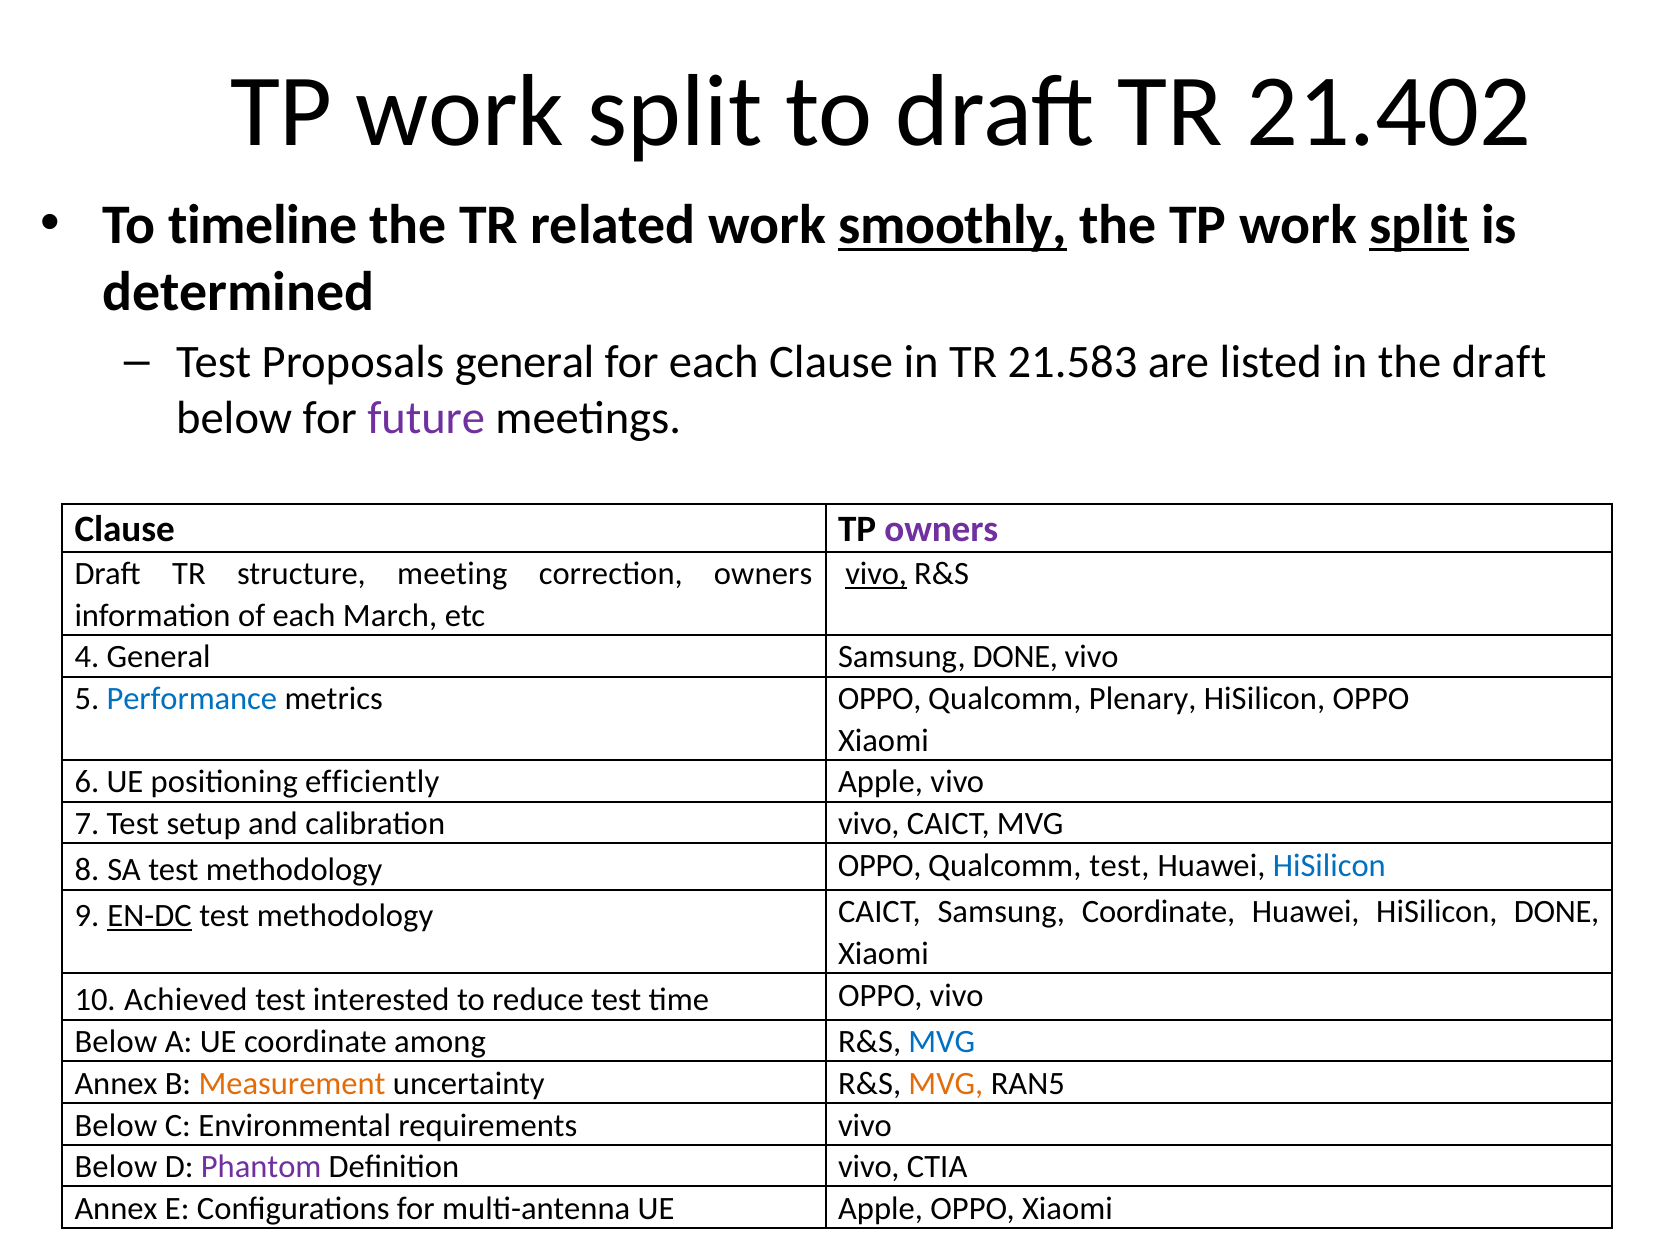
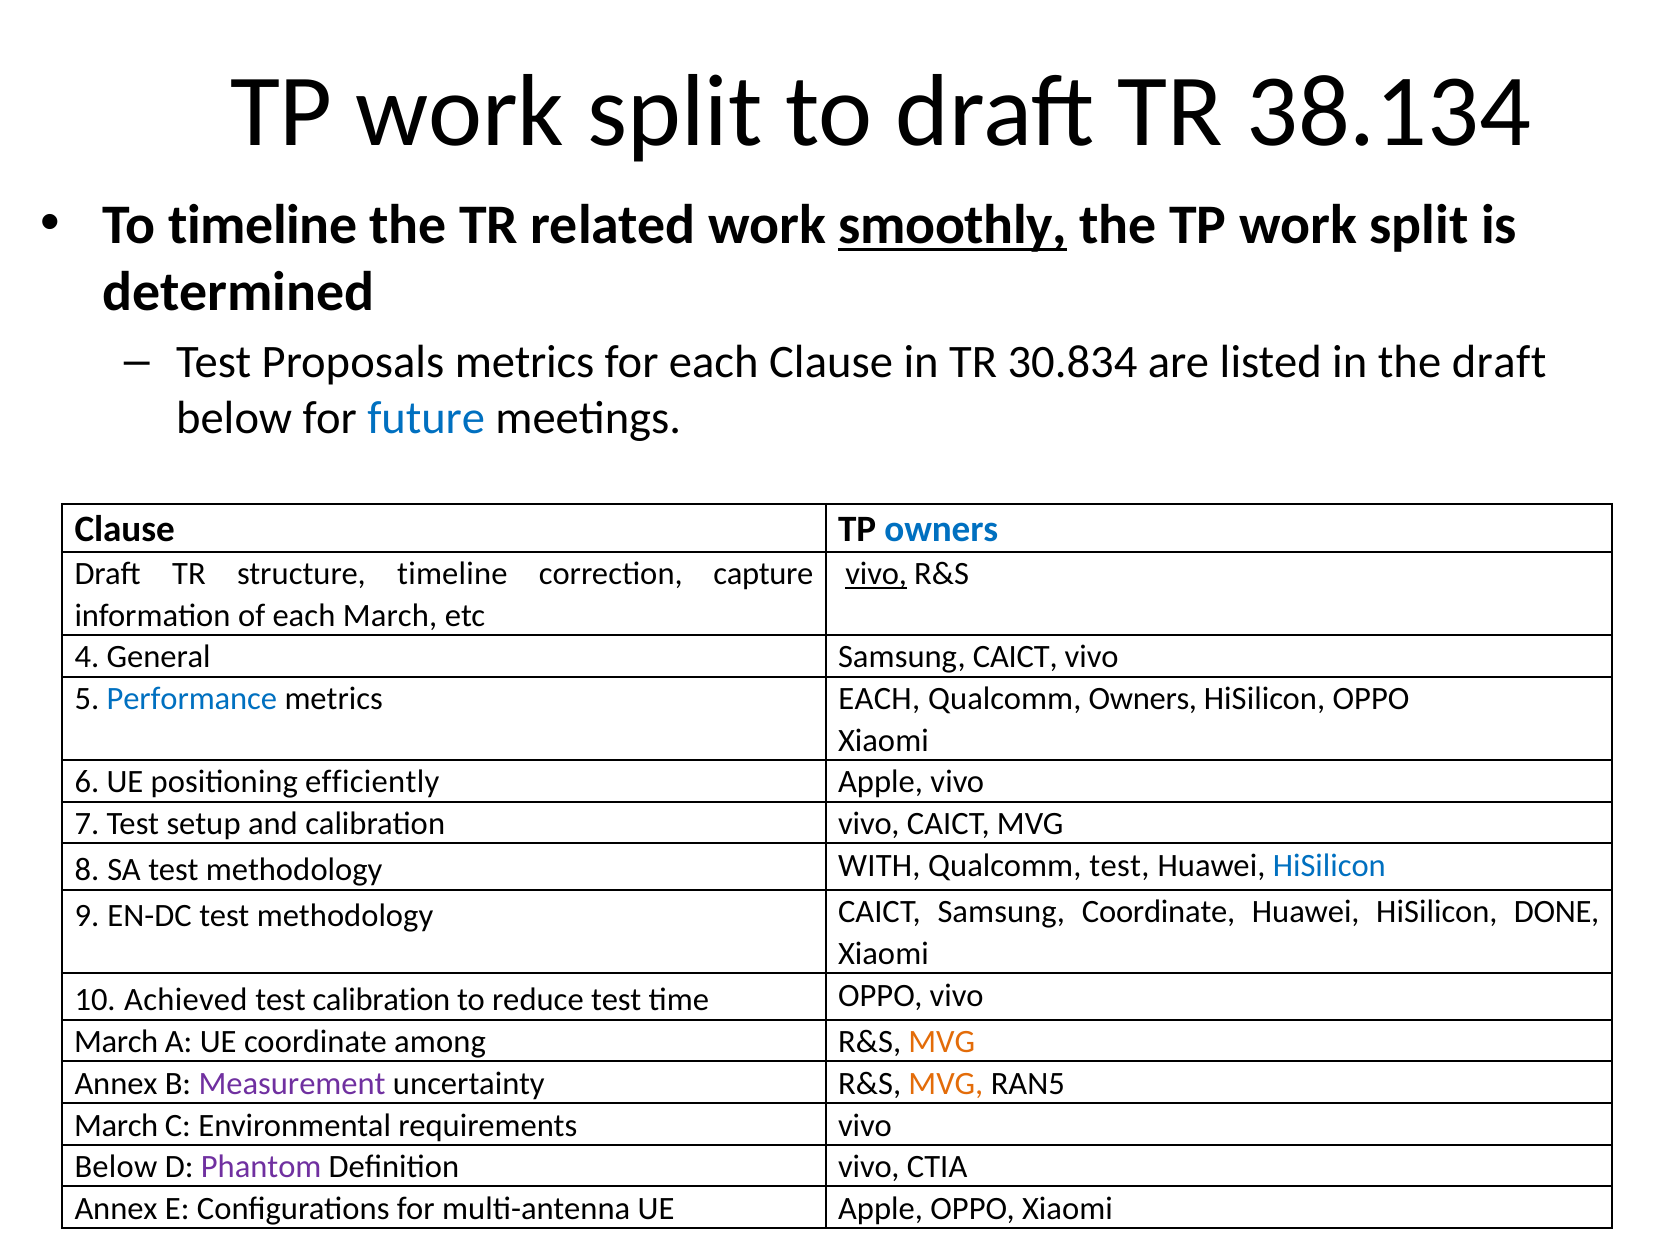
21.402: 21.402 -> 38.134 (1389, 112)
split underline: present -> none (1419, 225)
Proposals general: general -> metrics (525, 363)
21.583: 21.583 -> 30.834 (1072, 363)
future colour: purple -> blue (426, 418)
owners colour: purple -> blue (941, 529)
structure meeting: meeting -> timeline (452, 574)
correction owners: owners -> capture (763, 574)
Samsung DONE: DONE -> CAICT (1015, 657)
metrics OPPO: OPPO -> EACH (879, 699)
Qualcomm Plenary: Plenary -> Owners (1143, 699)
methodology OPPO: OPPO -> WITH (879, 866)
EN-DC underline: present -> none (150, 916)
test interested: interested -> calibration (381, 1000)
Below: Below -> March (116, 1042)
MVG colour: blue -> orange (942, 1042)
Measurement colour: orange -> purple (292, 1084)
Below: Below -> March (116, 1125)
